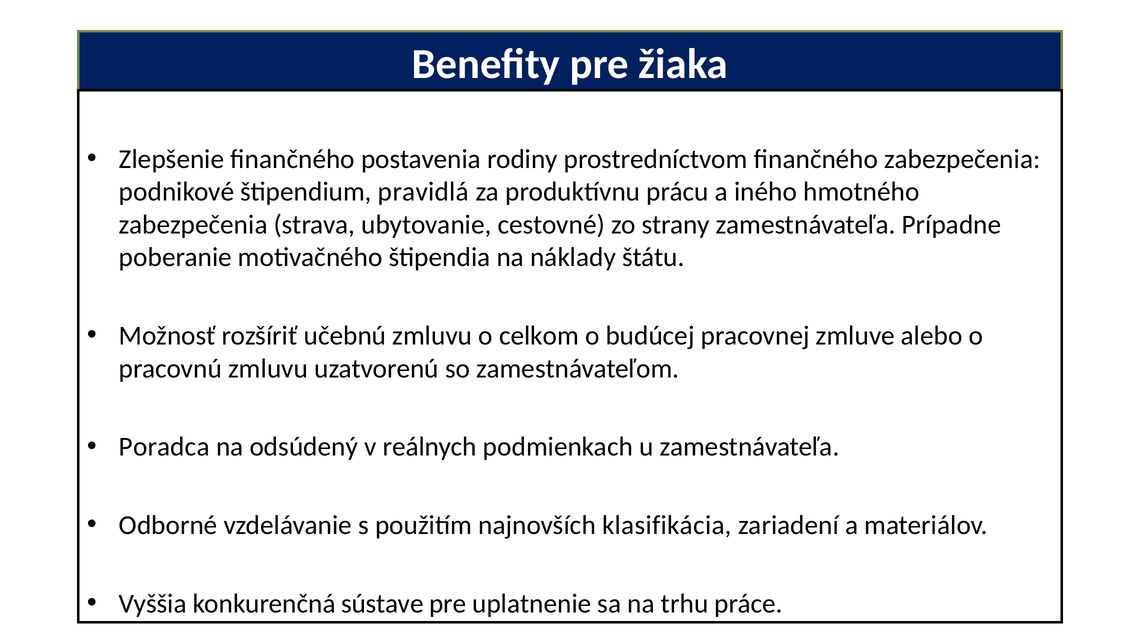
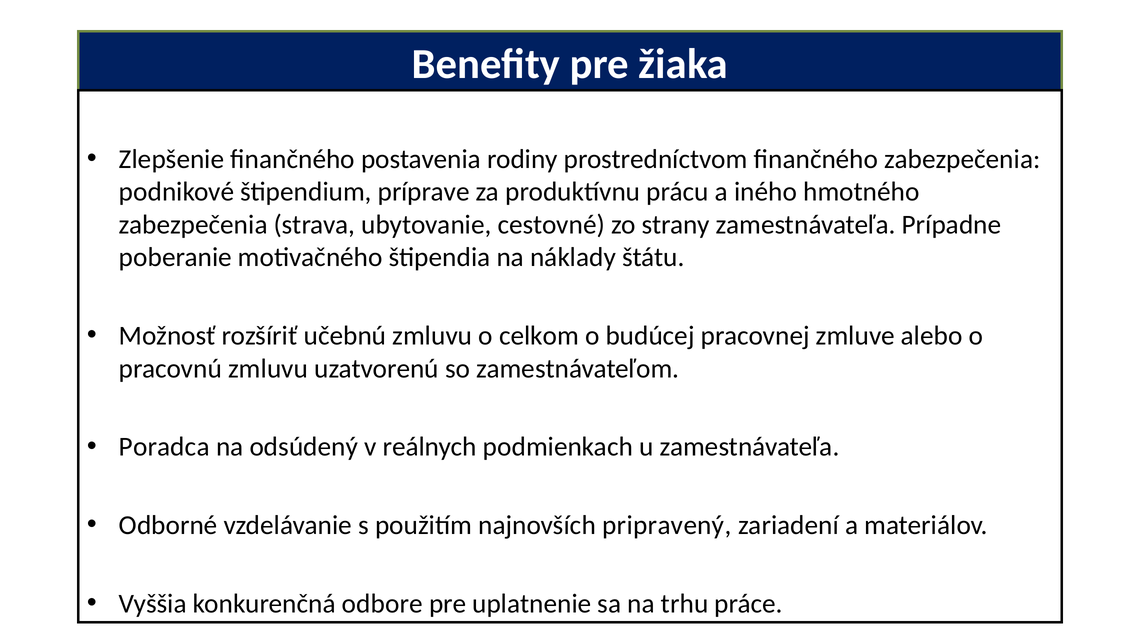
pravidlá: pravidlá -> príprave (424, 192)
klasifikácia: klasifikácia -> pripravený (667, 525)
sústave: sústave -> odbore (382, 604)
